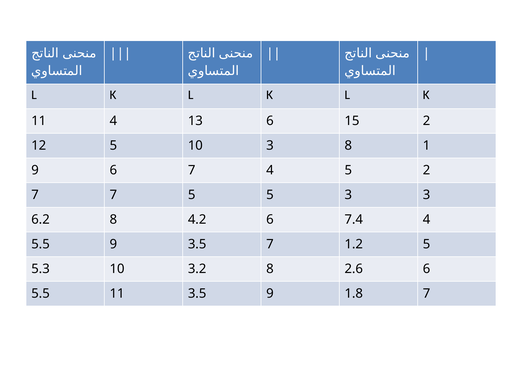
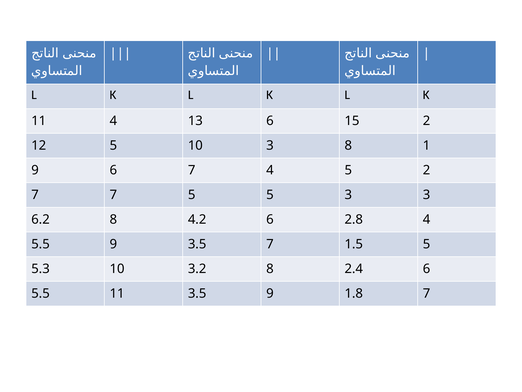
7.4: 7.4 -> 2.8 (354, 219)
1.2: 1.2 -> 1.5 (354, 244)
2.6: 2.6 -> 2.4 (354, 269)
